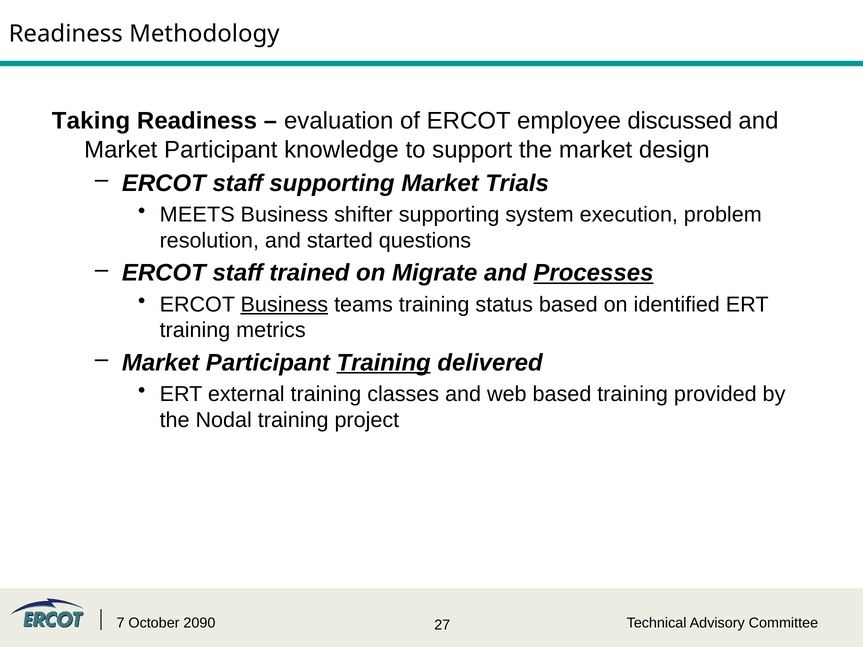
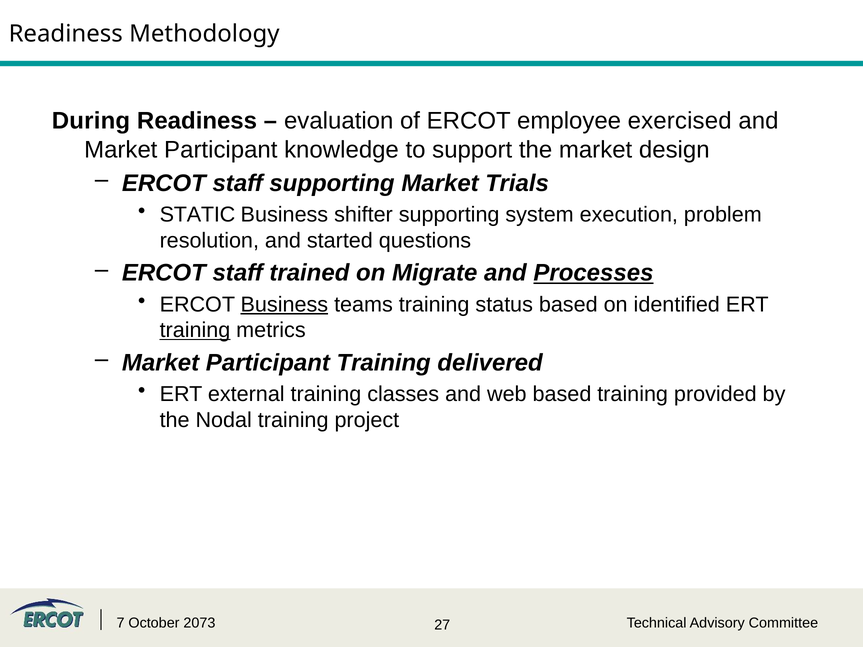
Taking: Taking -> During (91, 121)
discussed: discussed -> exercised (680, 121)
MEETS: MEETS -> STATIC (197, 215)
training underline: none -> present (195, 330)
Training underline: present -> none (384, 363)
2090: 2090 -> 2073 (199, 623)
